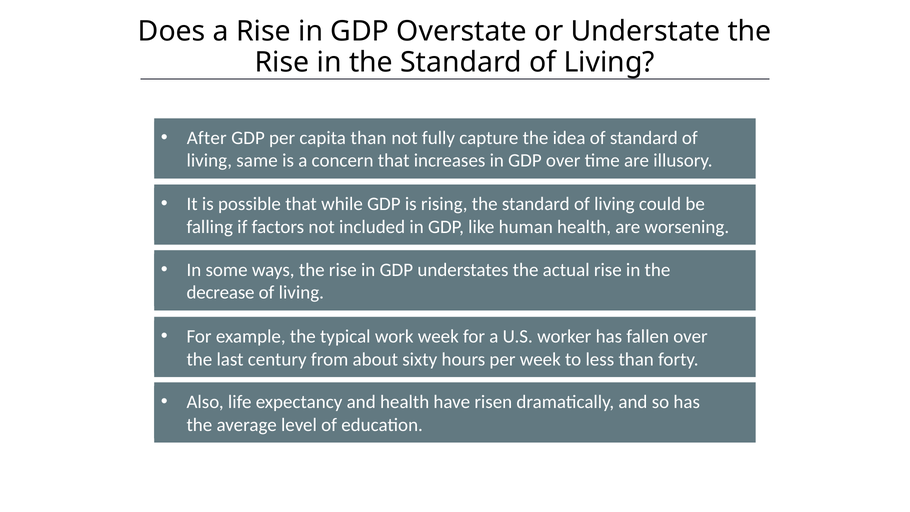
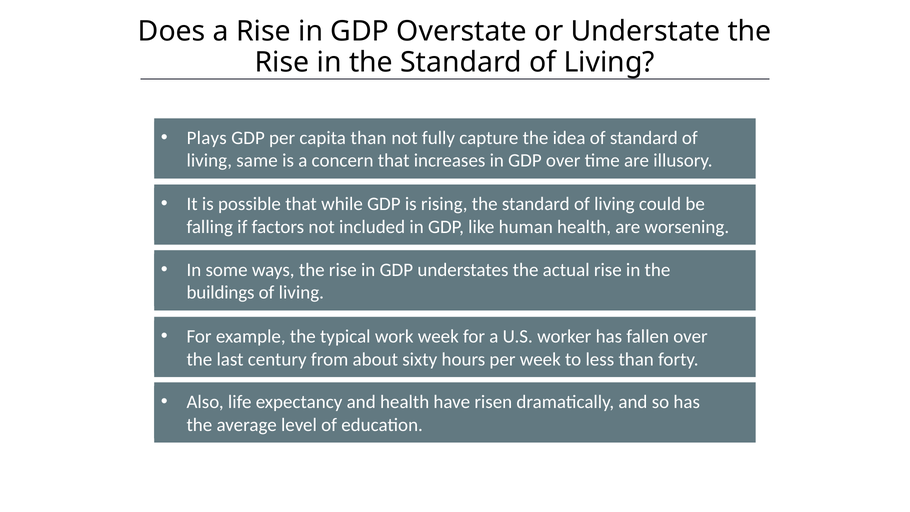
After: After -> Plays (207, 138)
decrease: decrease -> buildings (221, 293)
